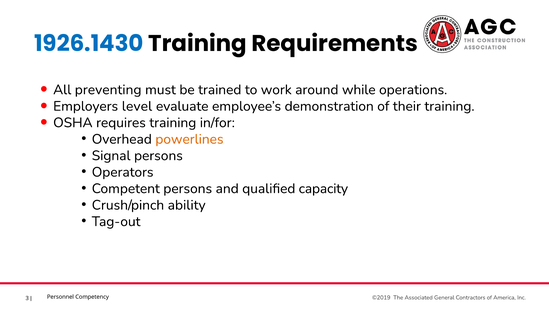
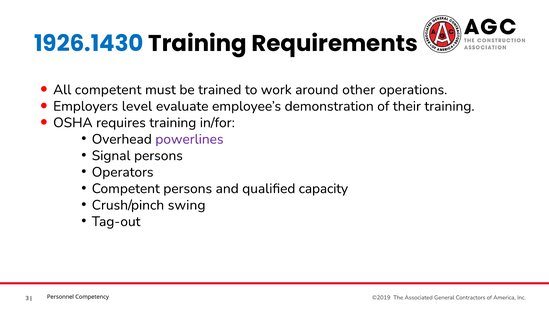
All preventing: preventing -> competent (108, 90)
while: while -> other (359, 90)
powerlines colour: orange -> purple (189, 139)
ability: ability -> swing (187, 205)
